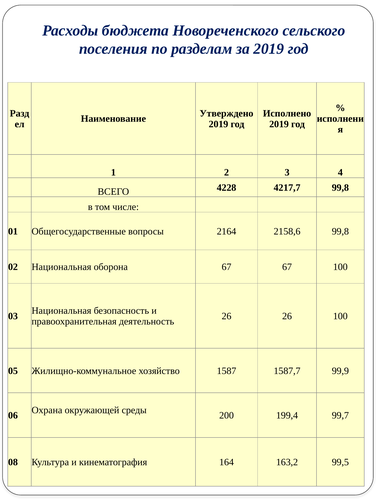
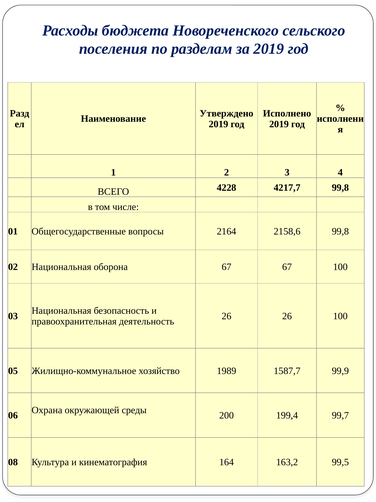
1587: 1587 -> 1989 (227, 370)
